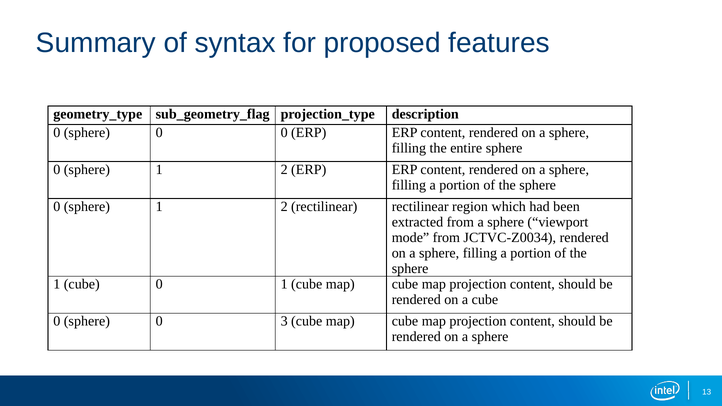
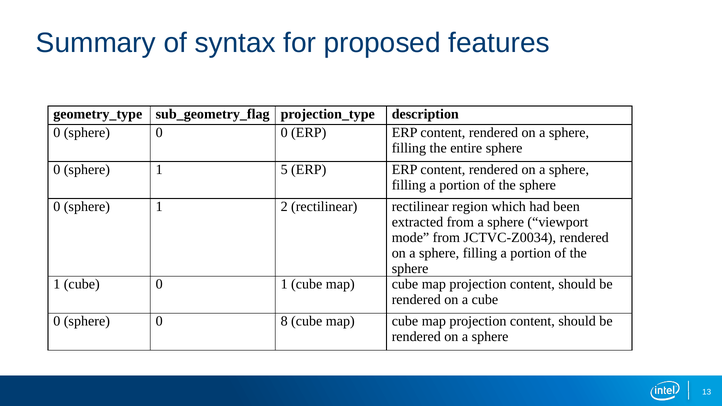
2: 2 -> 5 (284, 170)
3: 3 -> 8 (284, 321)
